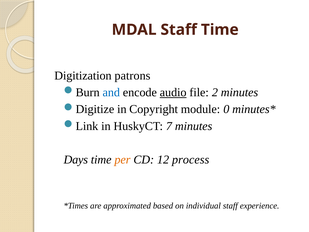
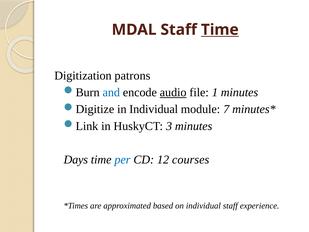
Time underline: none -> present (220, 30)
2: 2 -> 1 (215, 92)
in Copyright: Copyright -> Individual (154, 109)
0: 0 -> 7 (226, 109)
7: 7 -> 3 (169, 126)
per colour: orange -> blue (122, 159)
process: process -> courses (191, 159)
